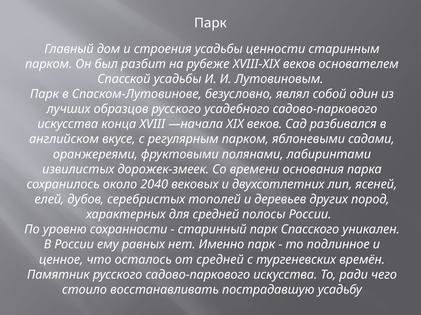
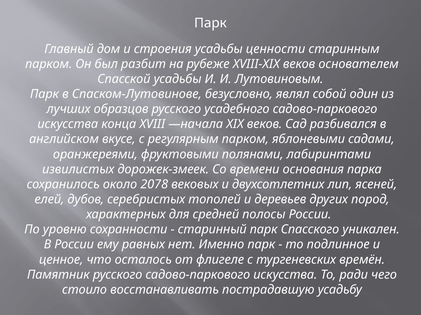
2040: 2040 -> 2078 (154, 185)
от средней: средней -> флигеле (220, 260)
